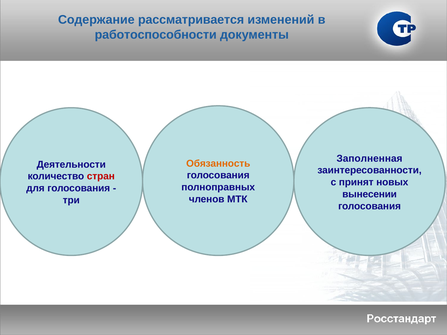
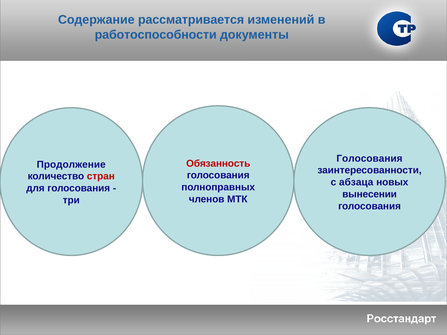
Заполненная: Заполненная -> Голосования (369, 159)
Обязанность colour: orange -> red (218, 164)
Деятельности: Деятельности -> Продолжение (71, 165)
принят: принят -> абзаца (356, 182)
